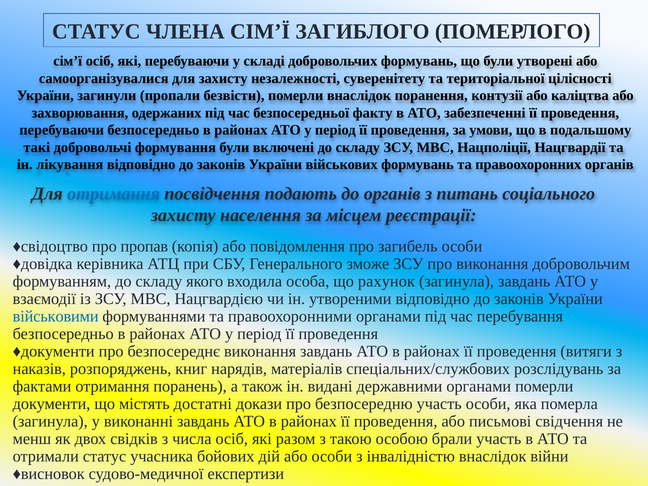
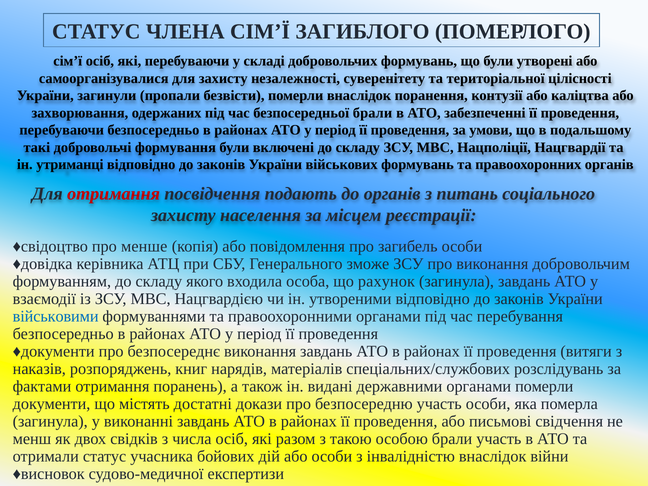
безпосередньої факту: факту -> брали (373, 113)
лікування: лікування -> утриманці (70, 165)
отримання colour: blue -> red (114, 194)
пропав: пропав -> менше (144, 246)
